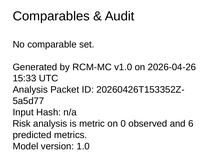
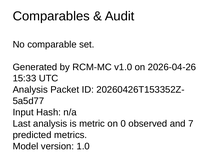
Risk: Risk -> Last (22, 124)
6: 6 -> 7 (191, 124)
